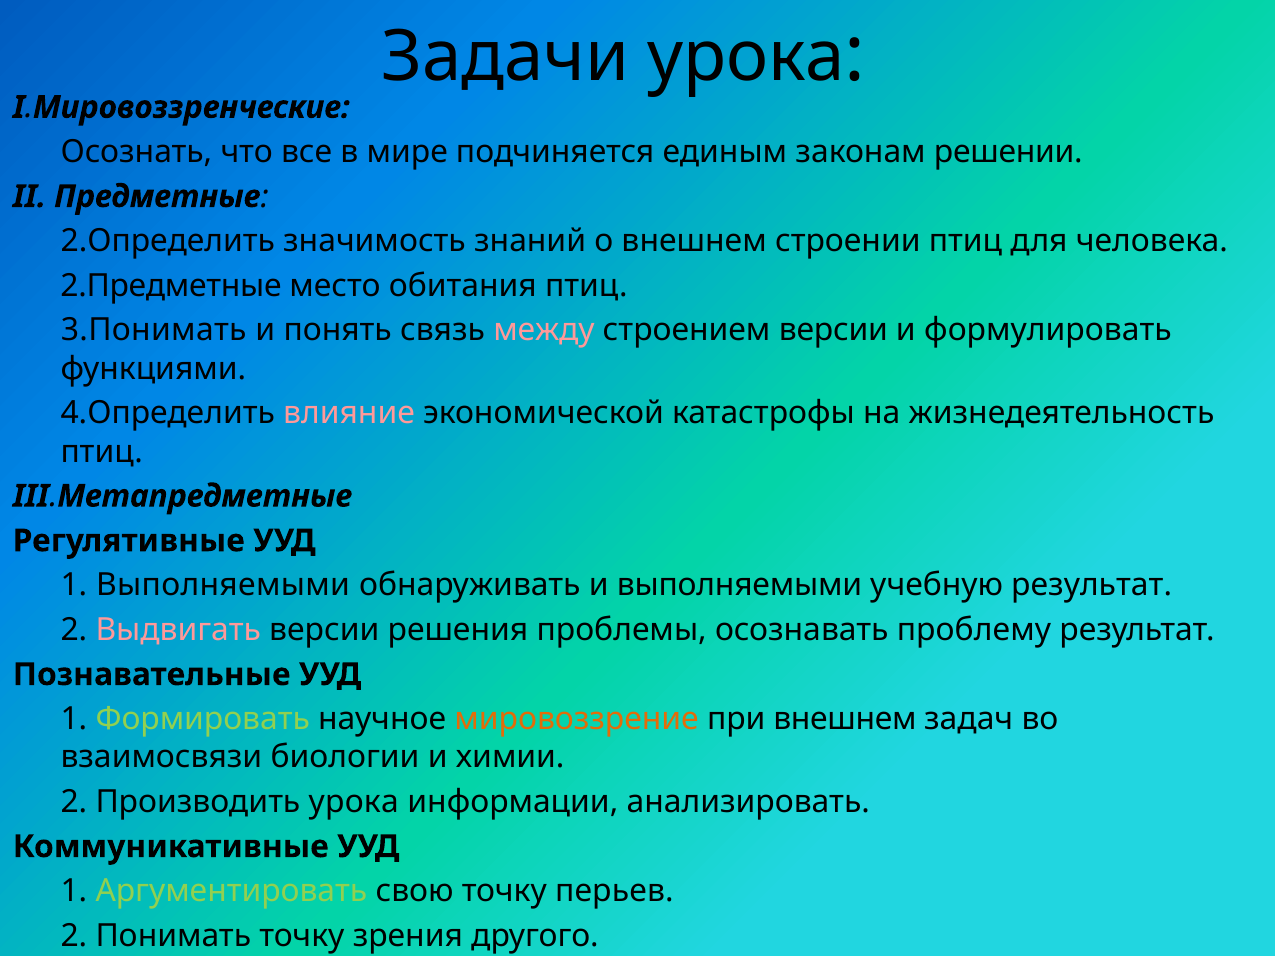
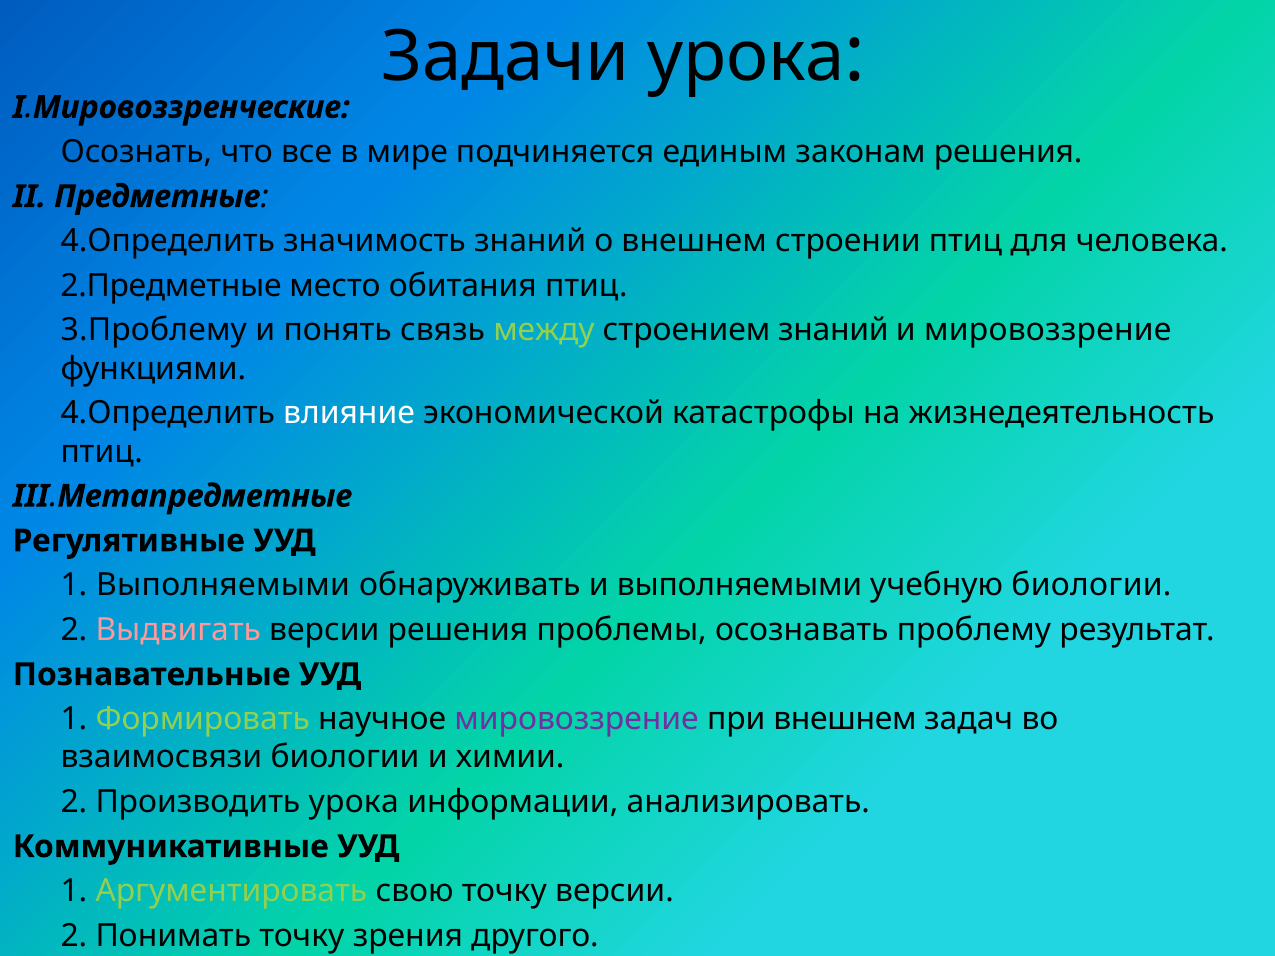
законам решении: решении -> решения (1008, 152)
2.Определить: 2.Определить -> 4.Определить (168, 241)
3.Понимать: 3.Понимать -> 3.Проблему (154, 331)
между colour: pink -> light green (544, 331)
строением версии: версии -> знаний (833, 331)
и формулировать: формулировать -> мировоззрение (1048, 331)
влияние colour: pink -> white (349, 413)
учебную результат: результат -> биологии (1092, 586)
мировоззрение colour: orange -> purple (577, 719)
точку перьев: перьев -> версии (614, 892)
